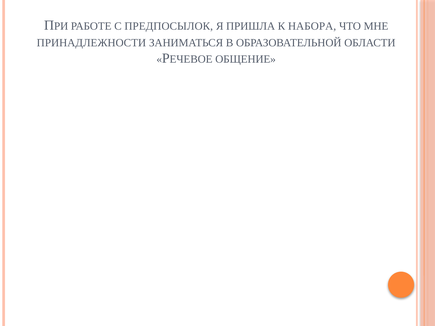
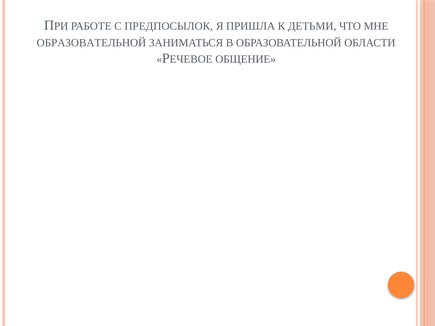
НАБОРА: НАБОРА -> ДЕТЬМИ (312, 26)
ПРИНАДЛЕЖНОСТИ: ПРИНАДЛЕЖНОСТИ -> ОБРАЗОВАТЕЛЬНОЙ (91, 43)
